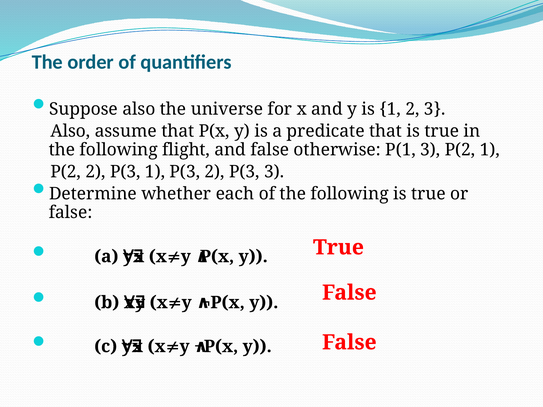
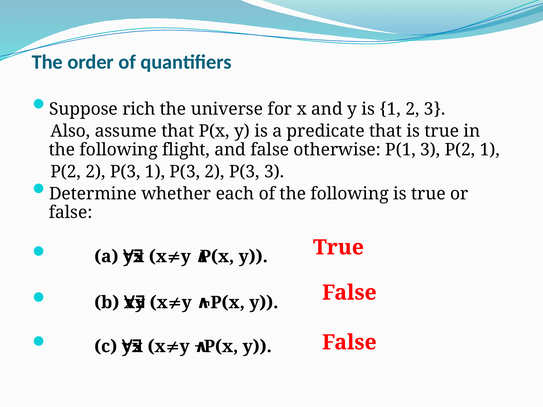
Suppose also: also -> rich (139, 109)
